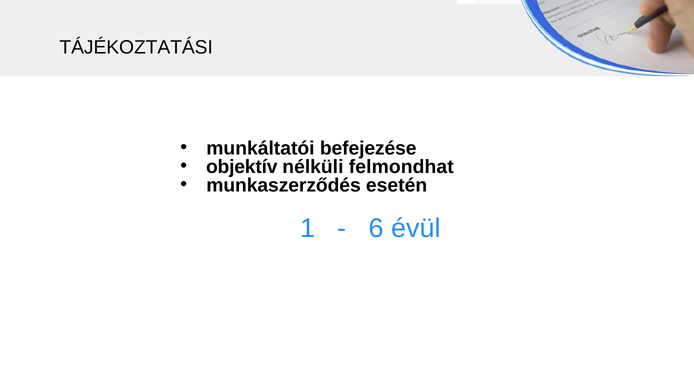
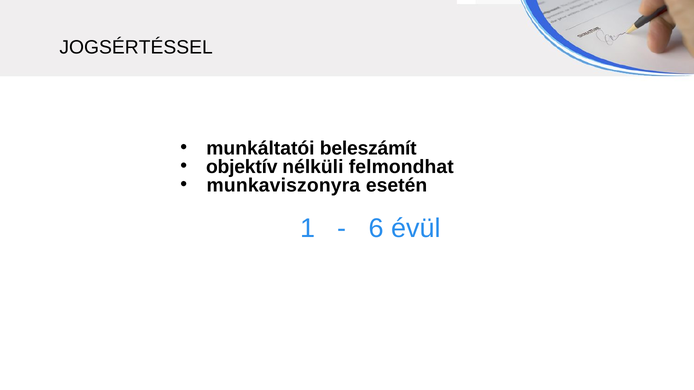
TÁJÉKOZTATÁSI: TÁJÉKOZTATÁSI -> JOGSÉRTÉSSEL (136, 48)
befejezése: befejezése -> beleszámít (368, 148)
munkaszerződés: munkaszerződés -> munkaviszonyra (283, 185)
